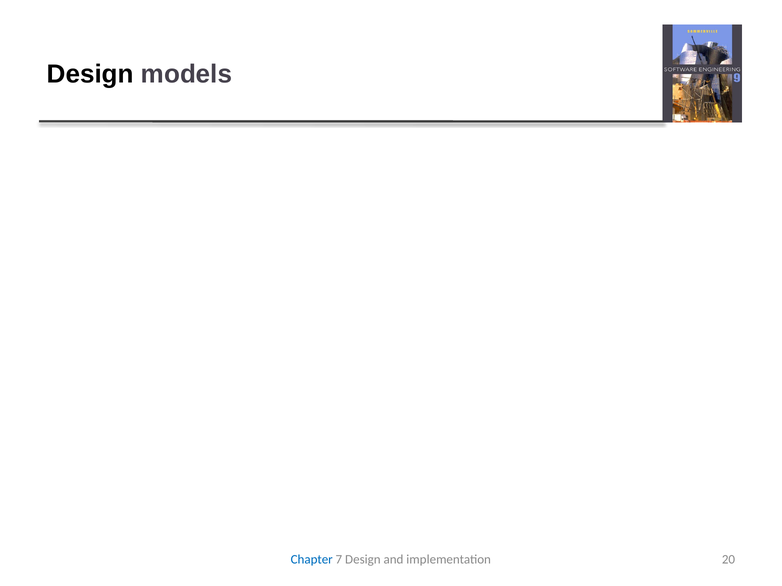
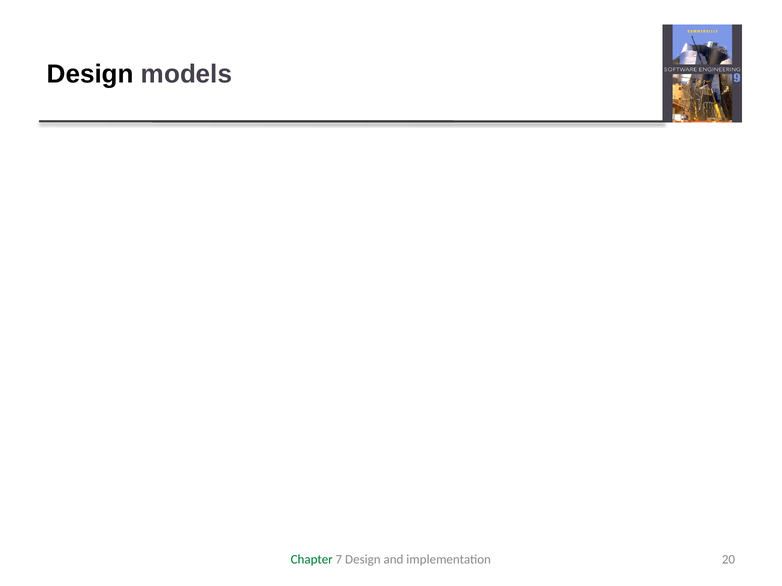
Chapter colour: blue -> green (312, 560)
